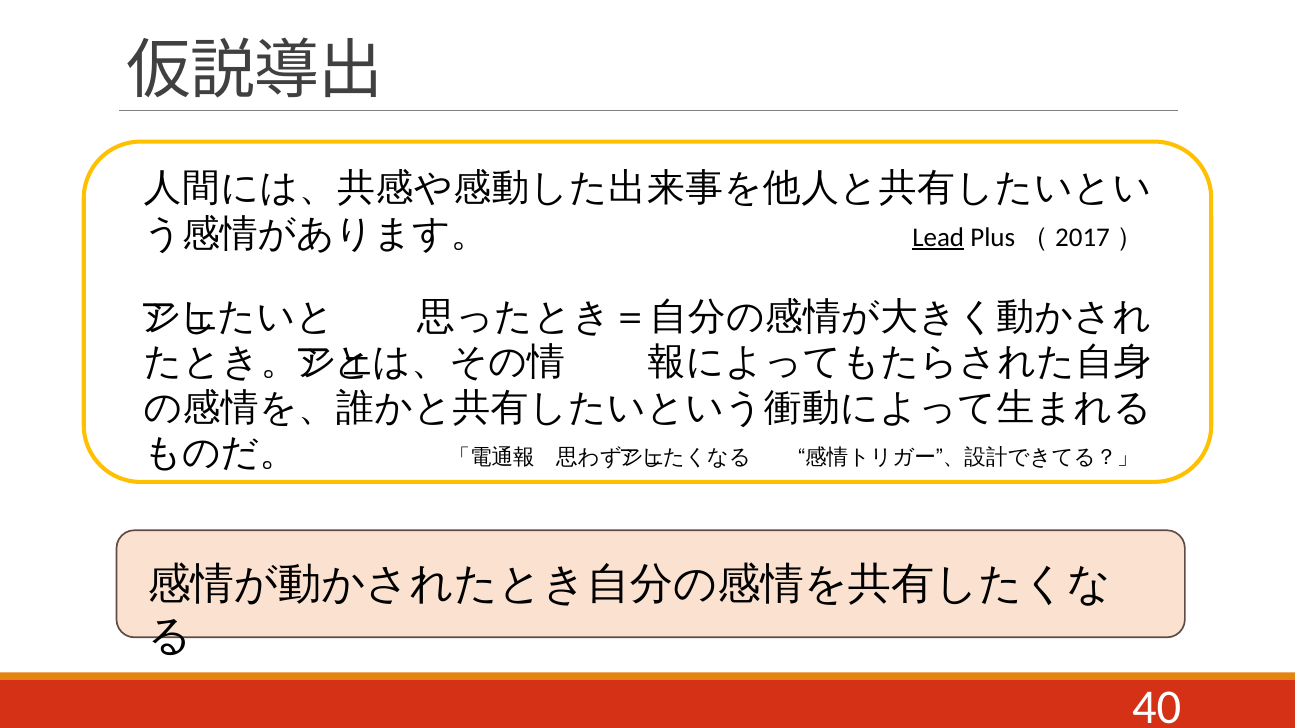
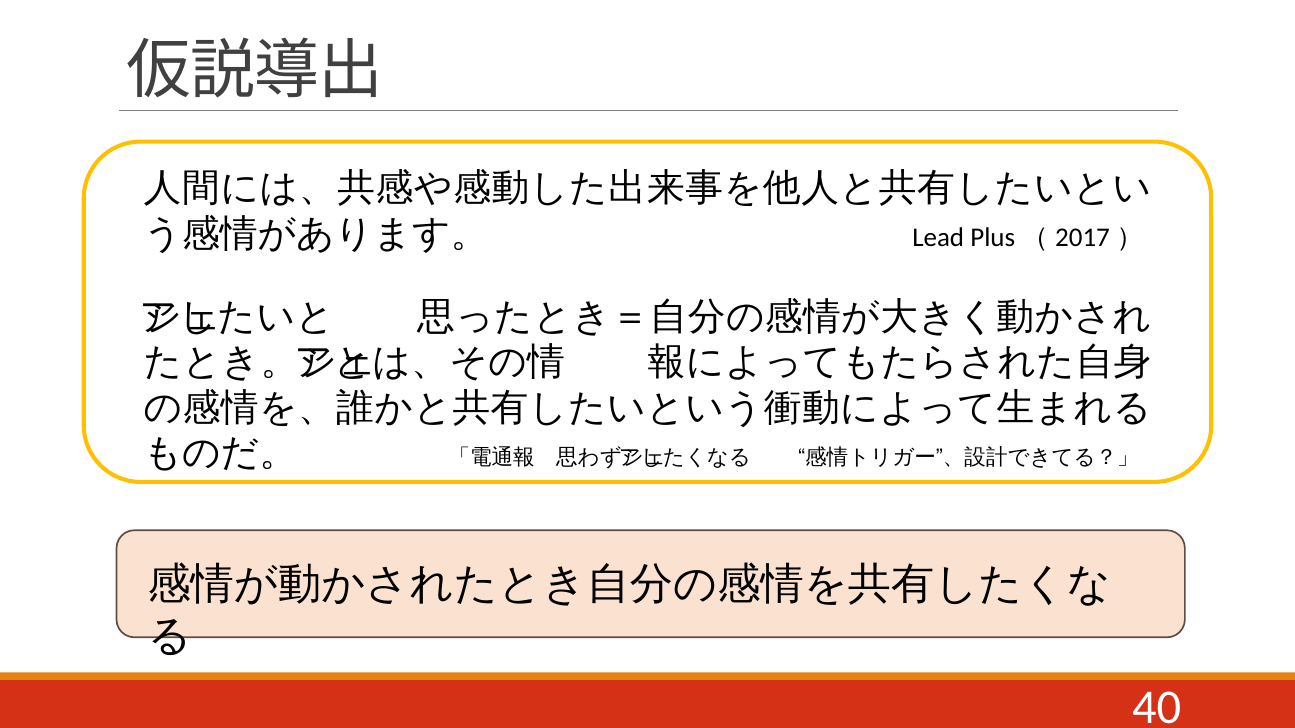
Lead underline: present -> none (938, 237)
